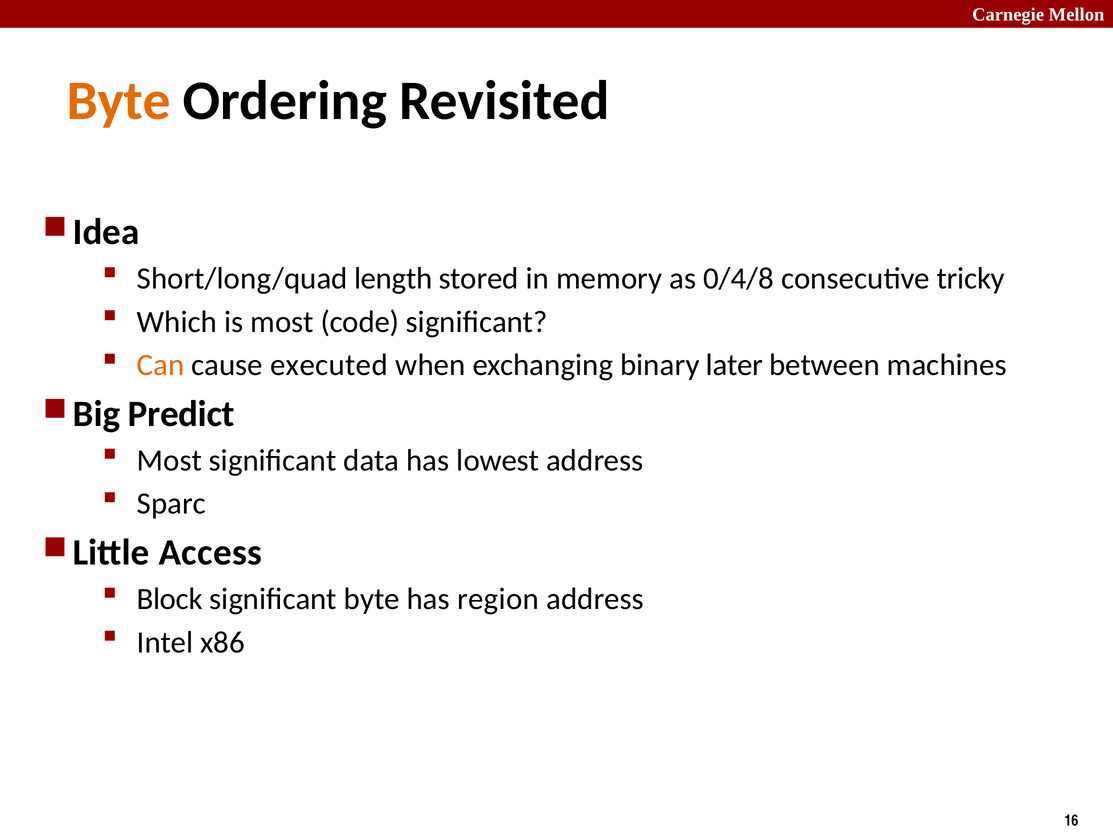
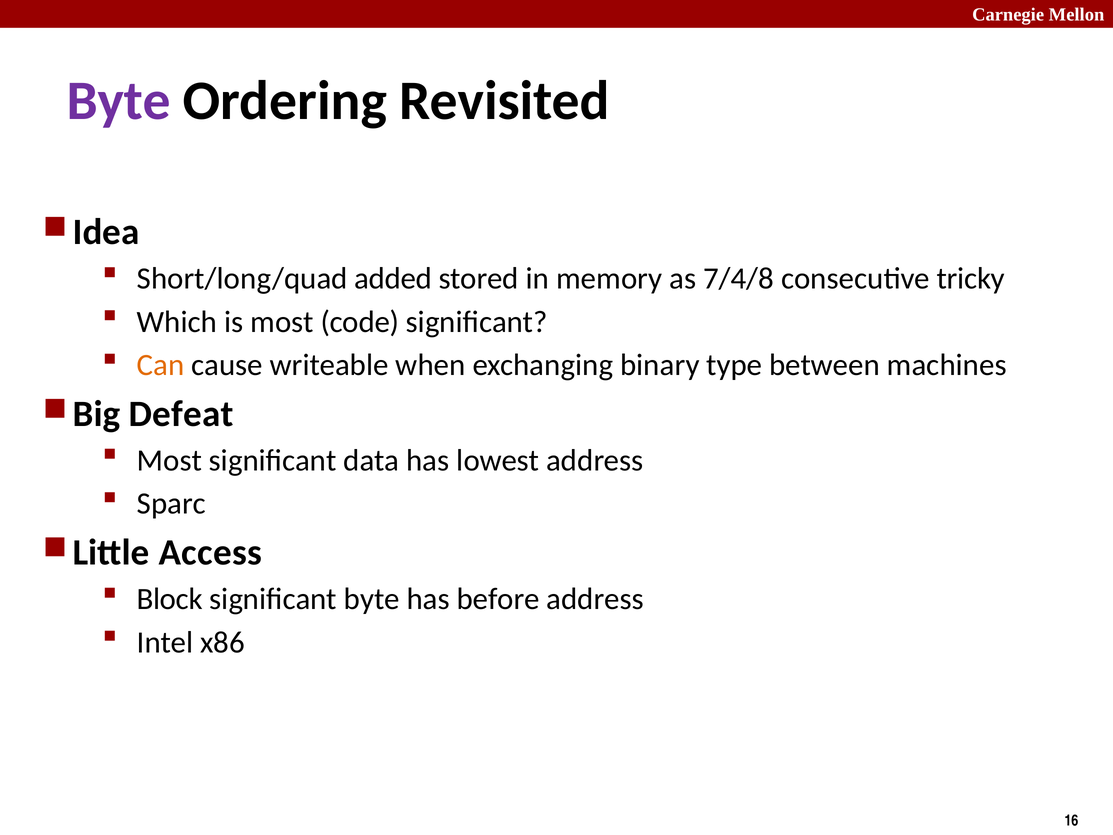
Byte colour: orange -> purple (119, 101)
length: length -> added (393, 279)
0/4/8: 0/4/8 -> 7/4/8 (739, 279)
executed: executed -> writeable (329, 365)
later: later -> type (734, 365)
Predict: Predict -> Defeat (181, 414)
region: region -> before (498, 599)
